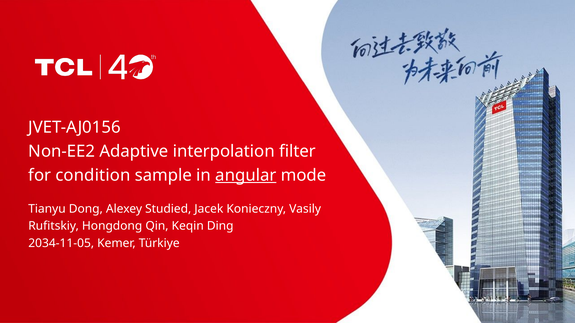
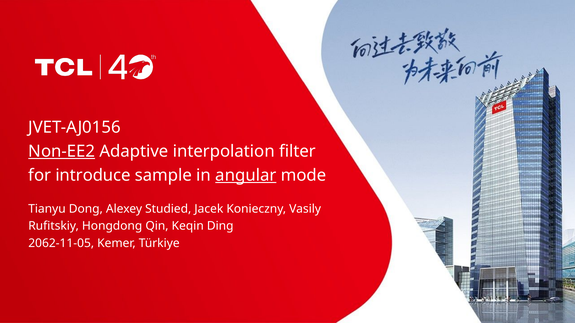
Non-EE2 underline: none -> present (62, 151)
condition: condition -> introduce (93, 176)
2034-11-05: 2034-11-05 -> 2062-11-05 (61, 244)
